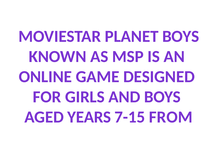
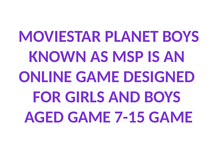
AGED YEARS: YEARS -> GAME (89, 117)
7-15 FROM: FROM -> GAME (171, 117)
